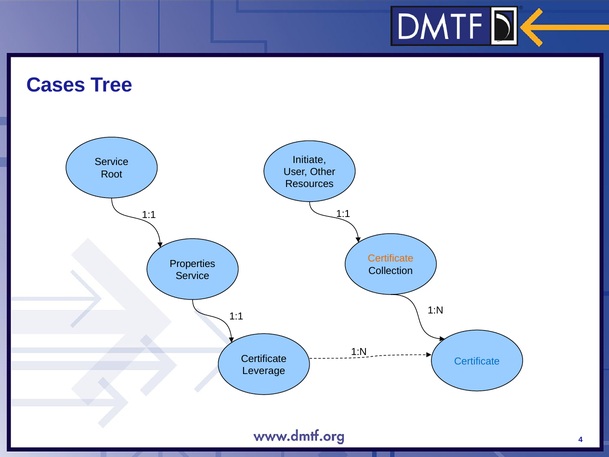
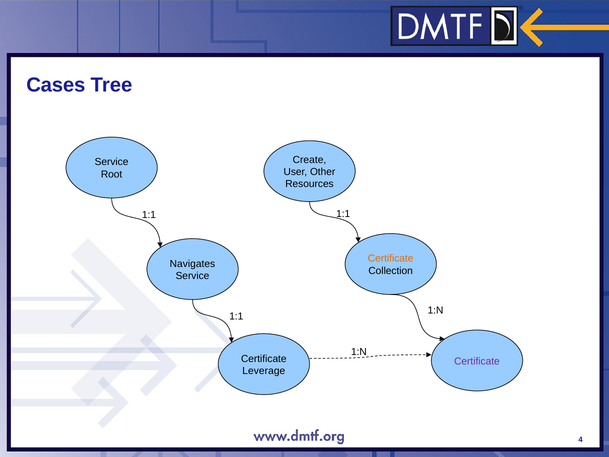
Initiate: Initiate -> Create (309, 160)
Properties: Properties -> Navigates (192, 264)
Certificate colour: blue -> purple (477, 361)
